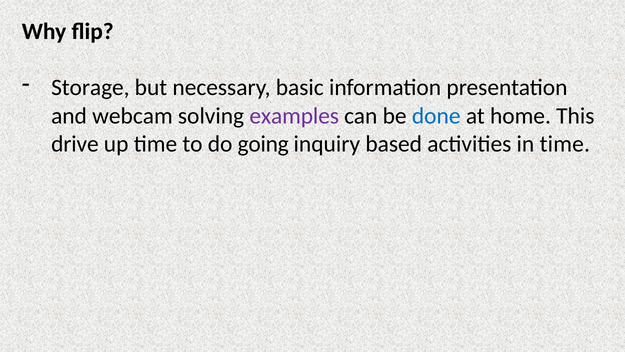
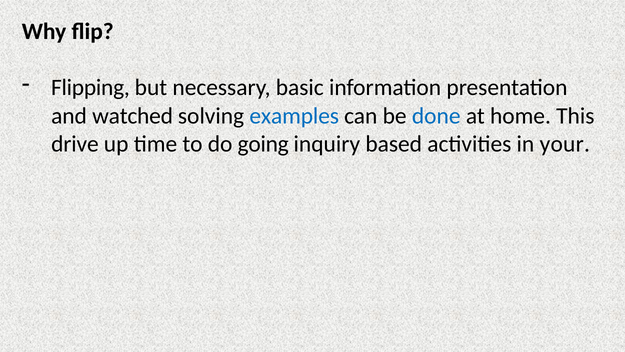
Storage: Storage -> Flipping (90, 88)
webcam: webcam -> watched (133, 116)
examples colour: purple -> blue (294, 116)
in time: time -> your (565, 144)
